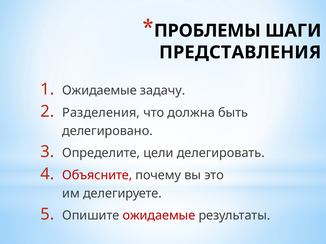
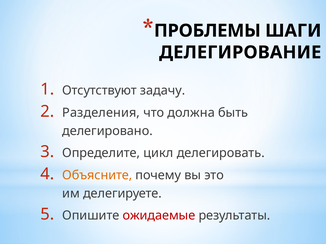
ПРЕДСТАВЛЕНИЯ: ПРЕДСТАВЛЕНИЯ -> ДЕЛЕГИРОВАНИЕ (240, 52)
Ожидаемые: Ожидаемые -> Отсутствуют (99, 91)
цели: цели -> цикл (158, 153)
Объясните colour: red -> orange (97, 175)
